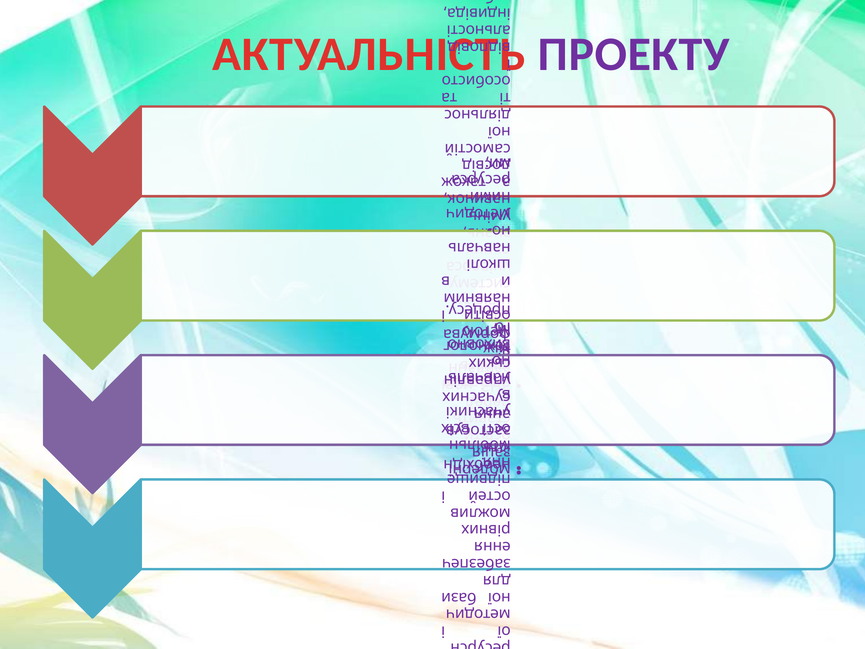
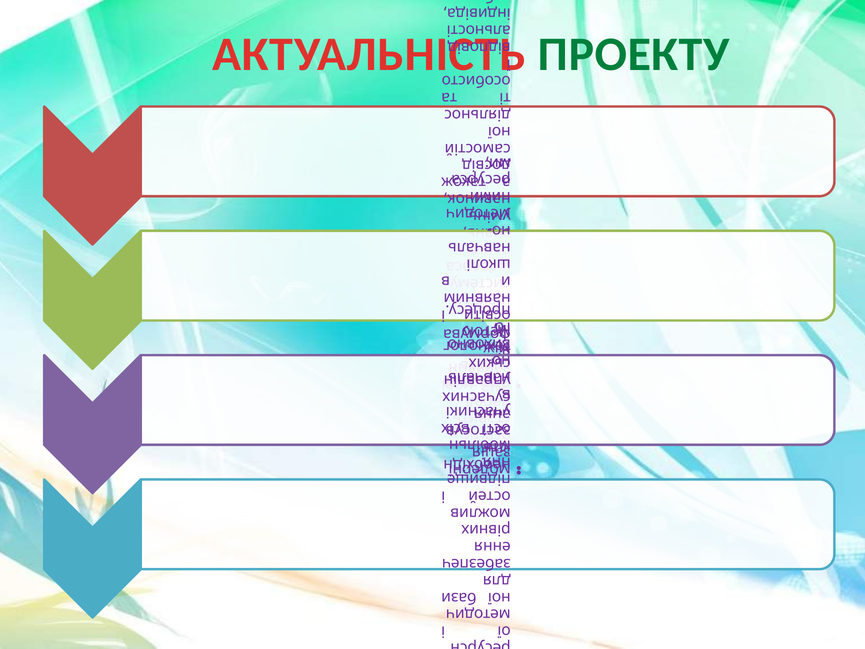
ПРОЕКТУ colour: purple -> green (634, 54)
